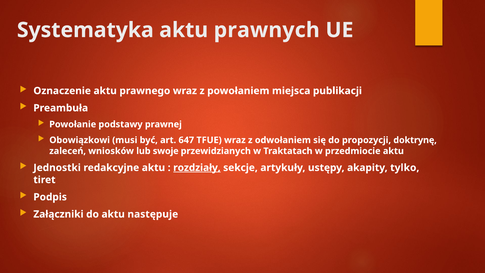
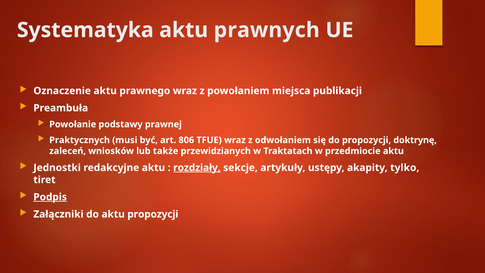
Obowiązkowi: Obowiązkowi -> Praktycznych (80, 140)
647: 647 -> 806 (186, 140)
swoje: swoje -> także (166, 151)
Podpis underline: none -> present (50, 197)
aktu następuje: następuje -> propozycji (153, 214)
